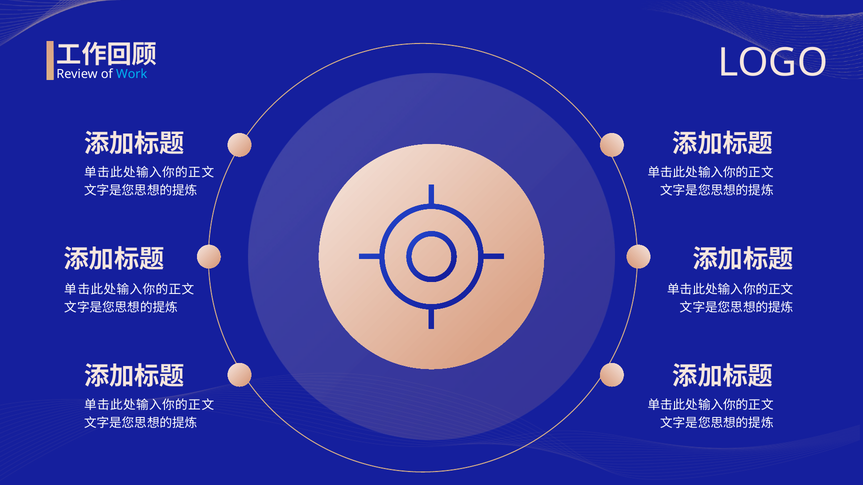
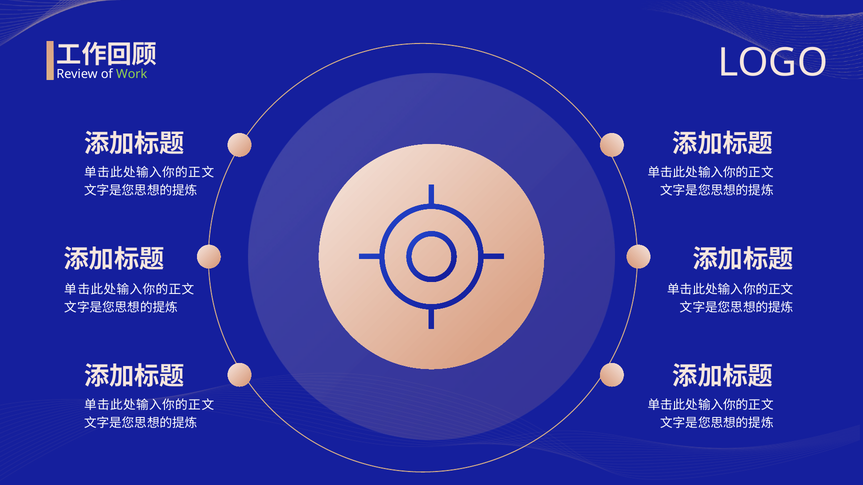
Work colour: light blue -> light green (132, 74)
